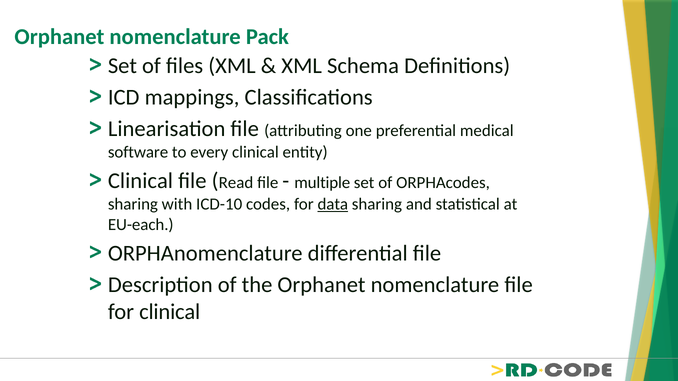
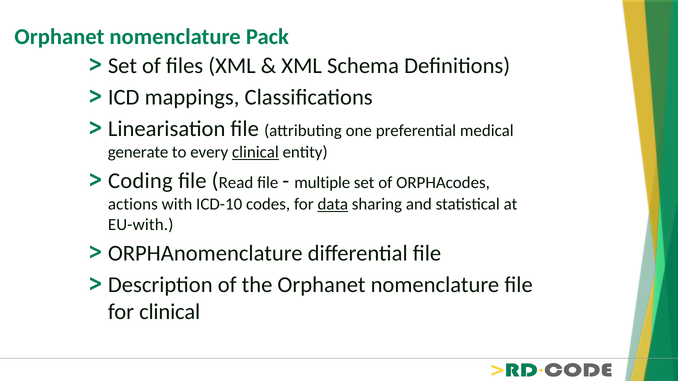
software: software -> generate (138, 152)
clinical underline: none -> present (255, 152)
Clinical: Clinical -> Coding (140, 181)
sharing: sharing -> actions (133, 204)
EU-each: EU-each -> EU-with (141, 225)
